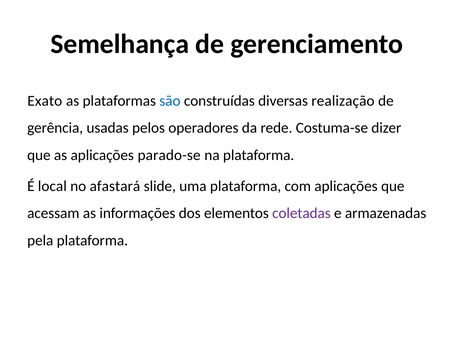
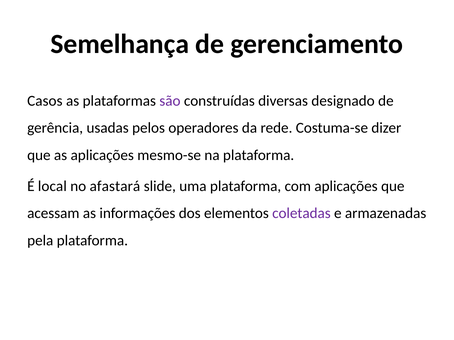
Exato: Exato -> Casos (45, 101)
são colour: blue -> purple (170, 101)
realização: realização -> designado (343, 101)
parado-se: parado-se -> mesmo-se (169, 155)
